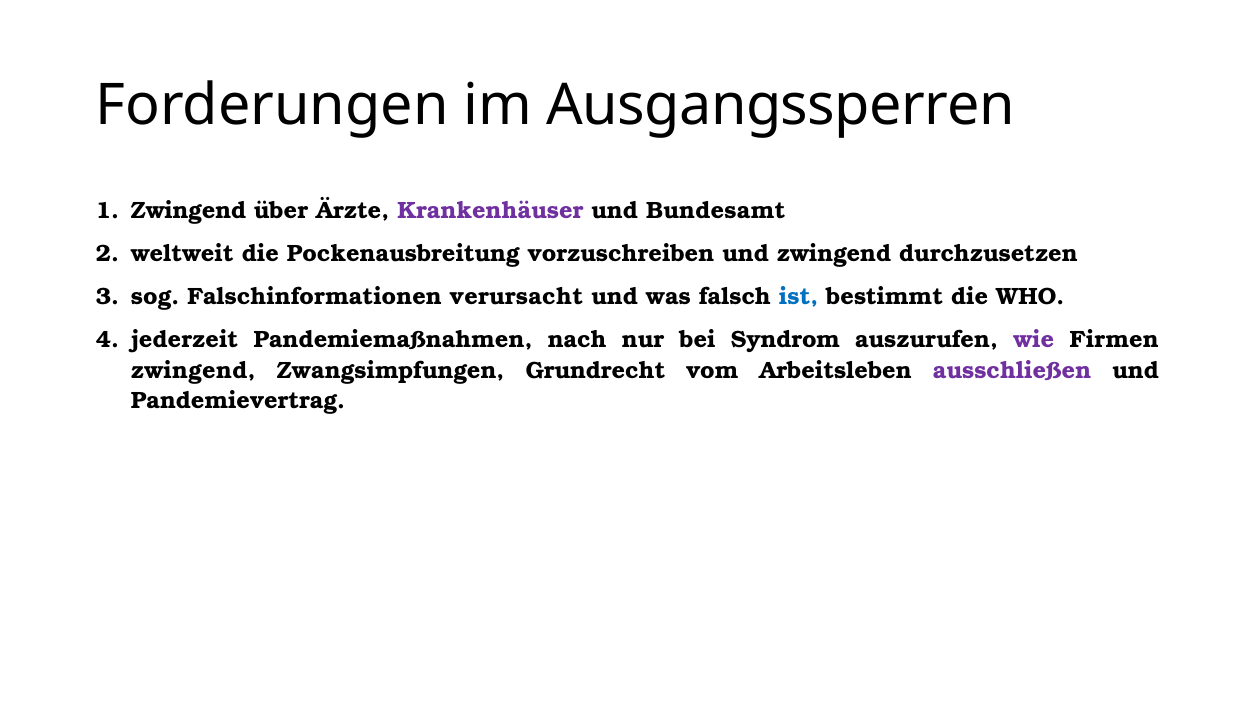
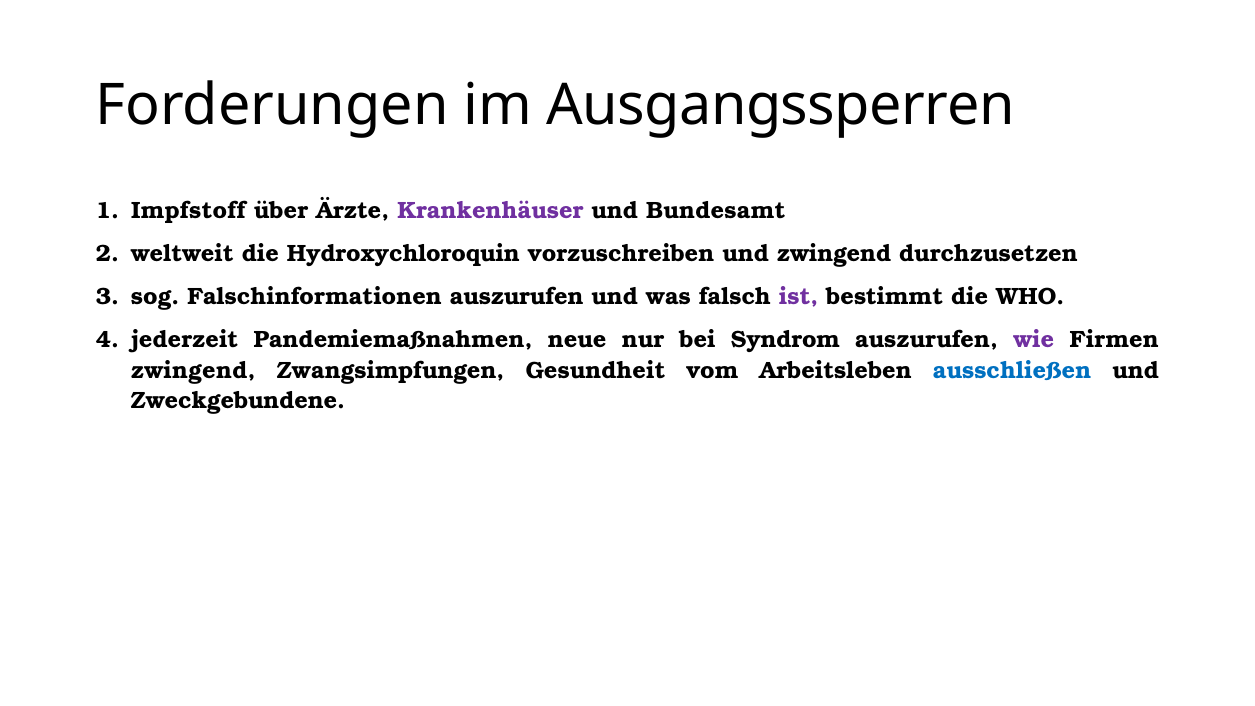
Zwingend: Zwingend -> Impfstoff (188, 210)
Pockenausbreitung: Pockenausbreitung -> Hydroxychloroquin (403, 254)
Falschinformationen verursacht: verursacht -> auszurufen (517, 297)
ist colour: blue -> purple (799, 297)
nach: nach -> neue (577, 340)
Grundrecht: Grundrecht -> Gesundheit (595, 370)
ausschließen colour: purple -> blue (1012, 370)
Pandemievertrag: Pandemievertrag -> Zweckgebundene (238, 401)
